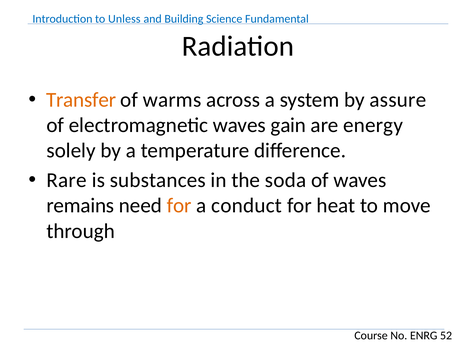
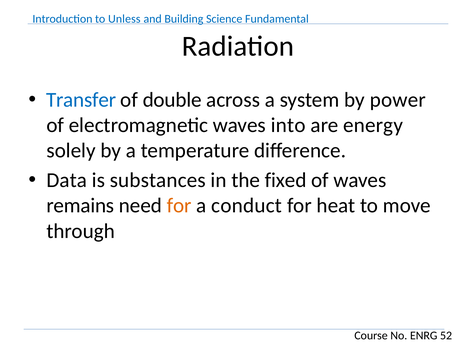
Transfer colour: orange -> blue (81, 100)
warms: warms -> double (172, 100)
assure: assure -> power (398, 100)
gain: gain -> into (288, 125)
Rare: Rare -> Data (67, 180)
soda: soda -> fixed (286, 180)
